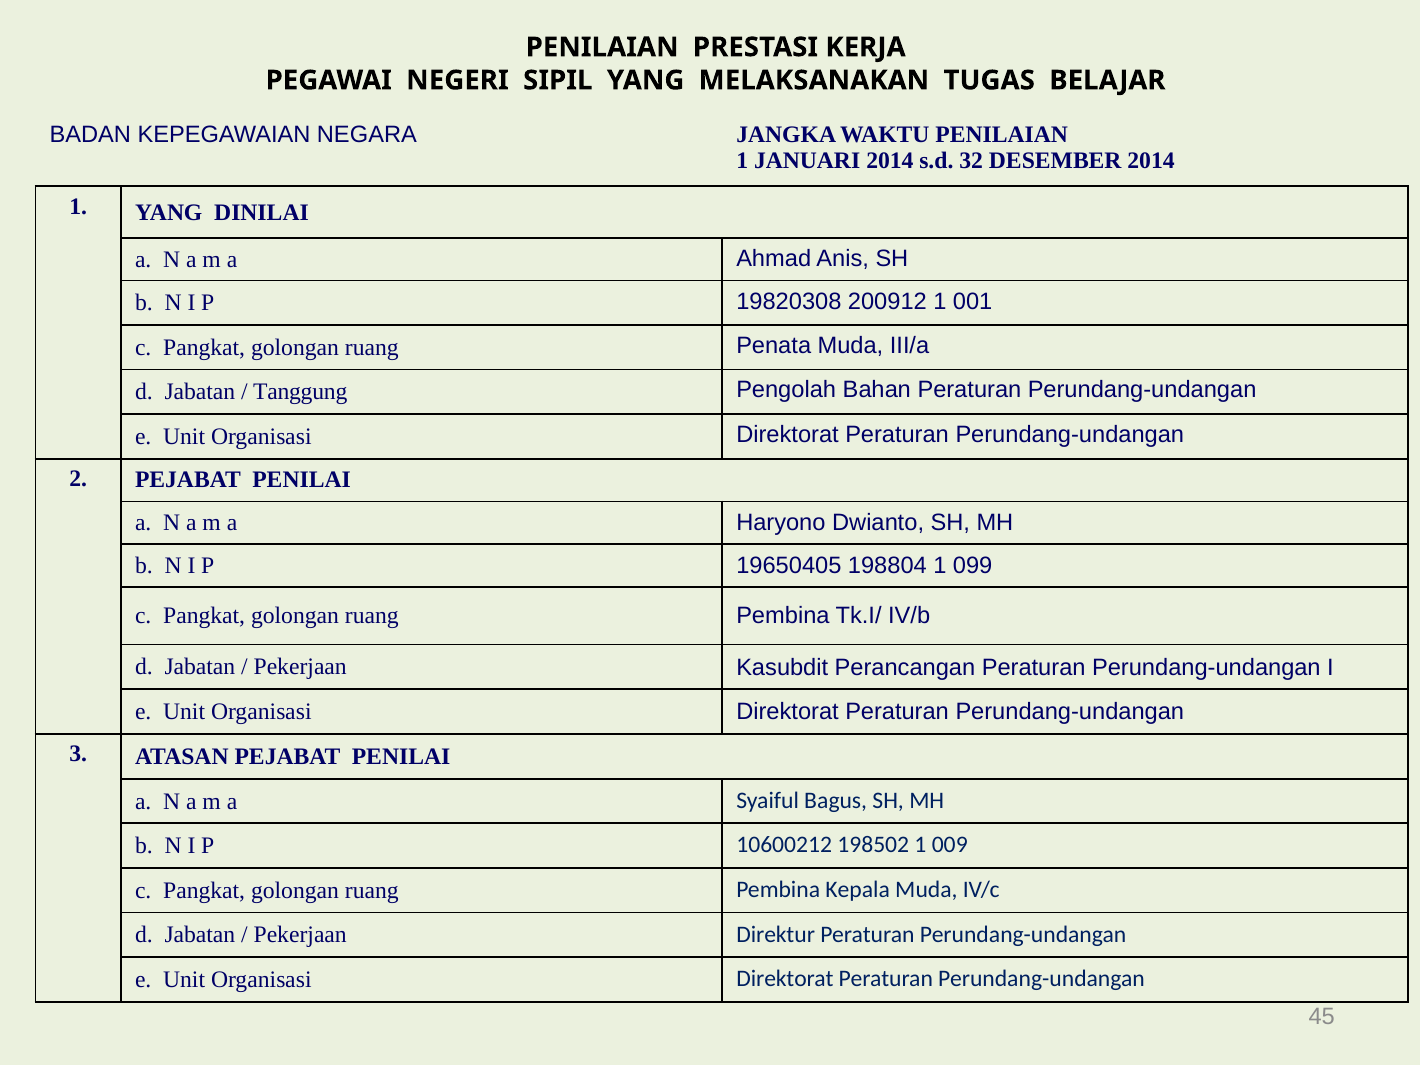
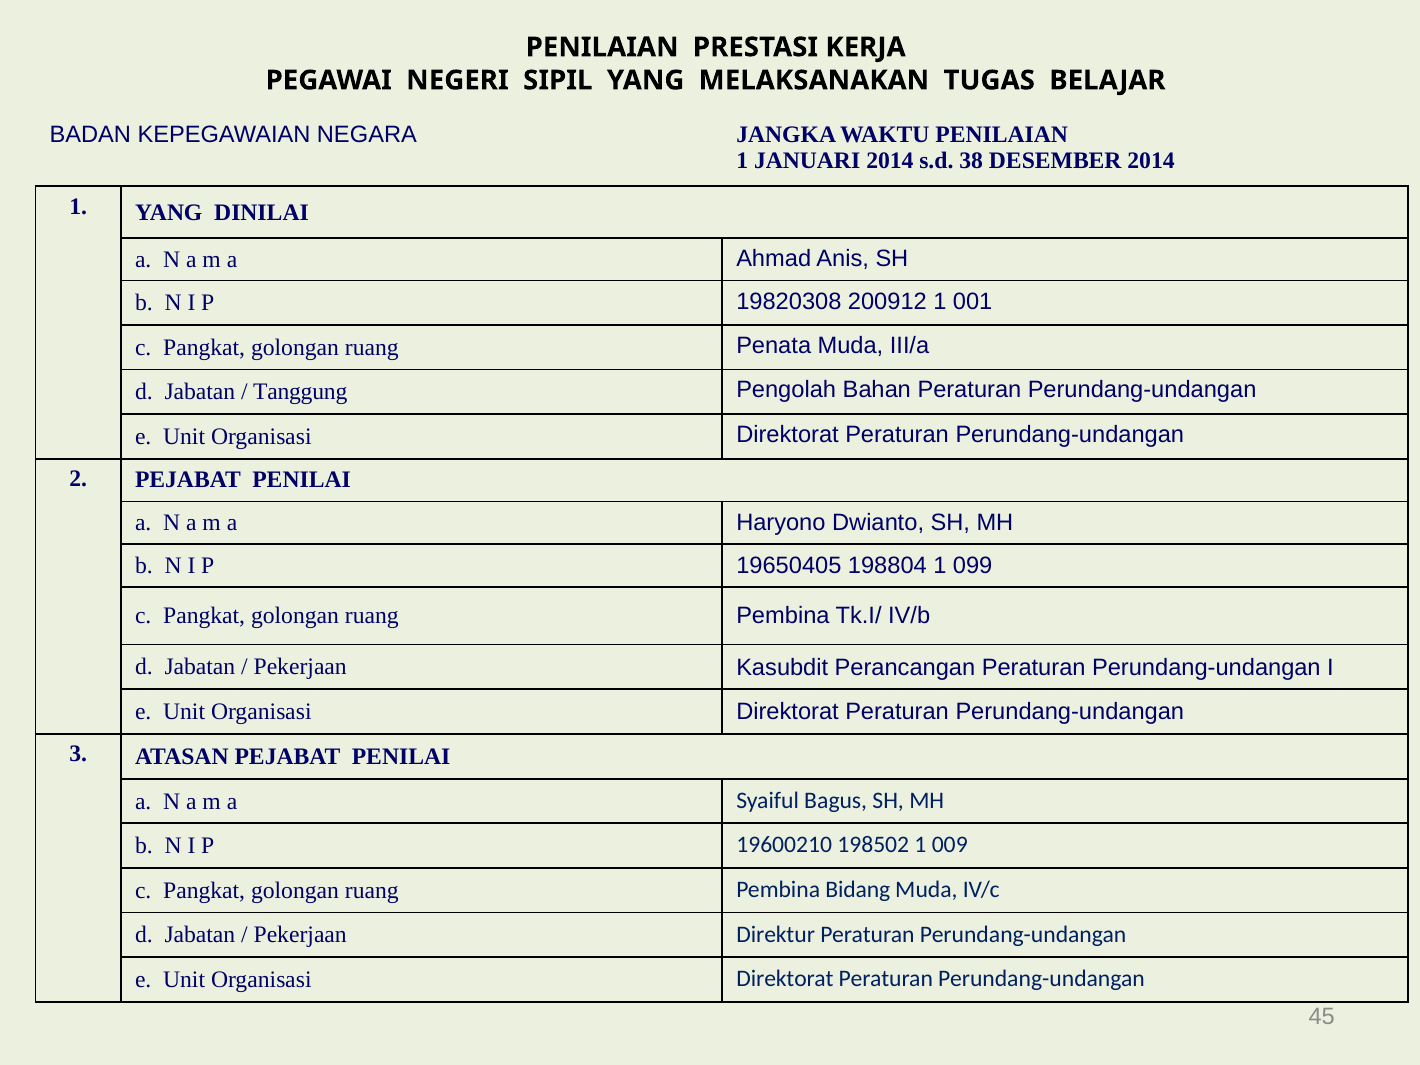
32: 32 -> 38 (971, 161)
10600212: 10600212 -> 19600210 (784, 845)
Kepala: Kepala -> Bidang (858, 890)
